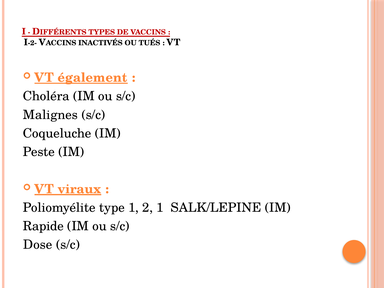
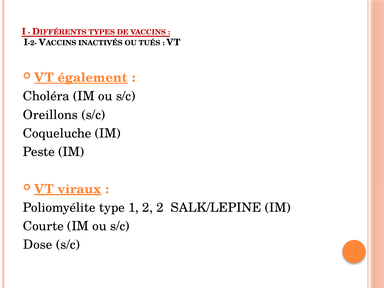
Malignes: Malignes -> Oreillons (50, 115)
2 1: 1 -> 2 (160, 208)
Rapide: Rapide -> Courte (43, 226)
